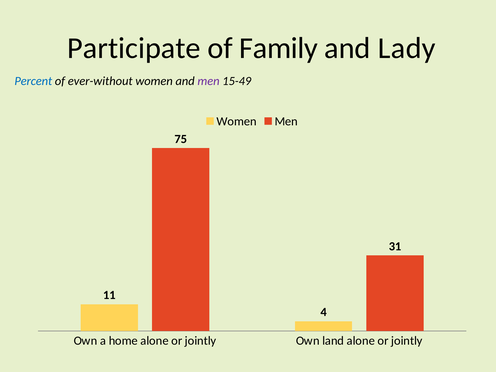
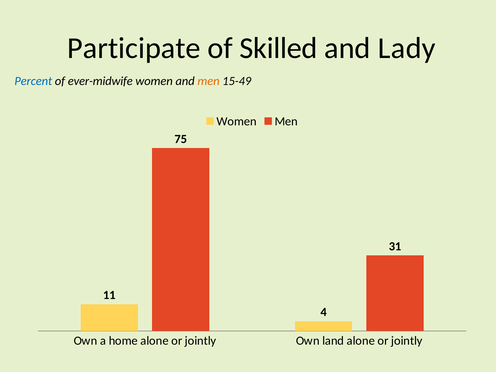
Family: Family -> Skilled (279, 48)
ever-without: ever-without -> ever-midwife (100, 81)
men colour: purple -> orange (209, 81)
